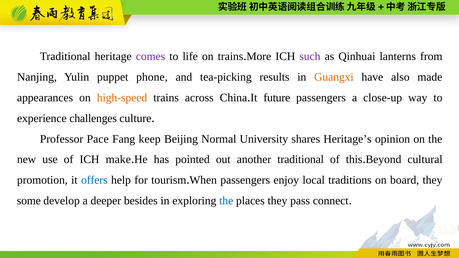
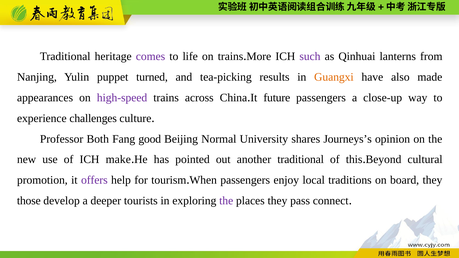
phone: phone -> turned (152, 77)
high-speed colour: orange -> purple (122, 98)
Pace: Pace -> Both (98, 139)
keep: keep -> good (150, 139)
Heritage’s: Heritage’s -> Journeys’s (348, 139)
offers colour: blue -> purple (94, 180)
some: some -> those (29, 201)
besides: besides -> tourists (141, 201)
the colour: blue -> purple (226, 201)
